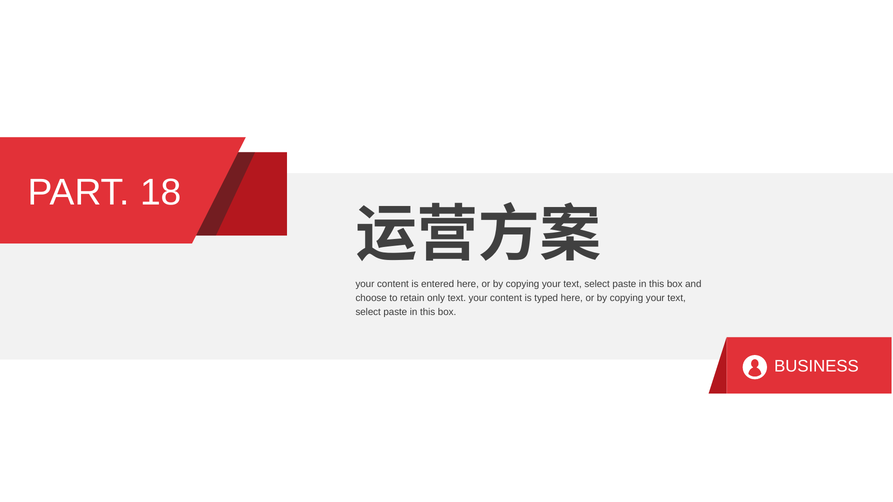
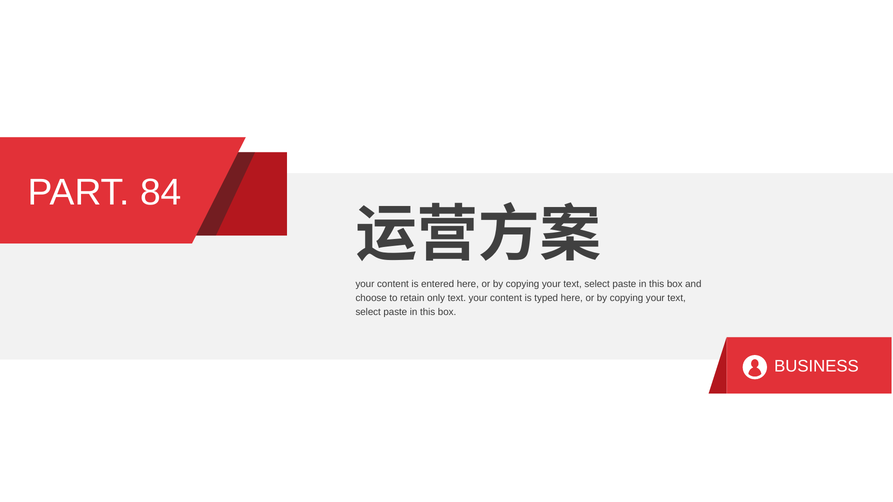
18: 18 -> 84 (161, 193)
